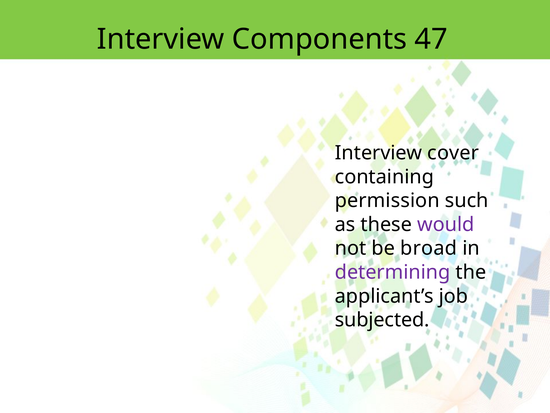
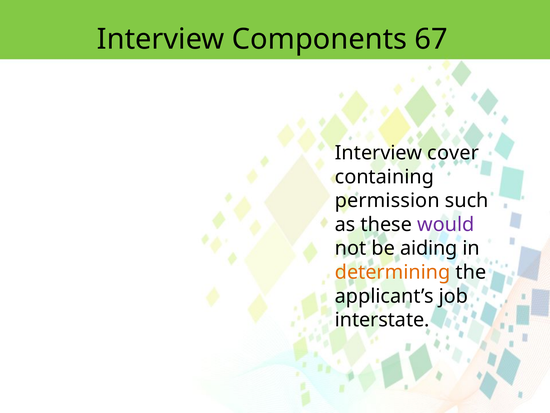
47: 47 -> 67 (431, 39)
broad: broad -> aiding (429, 248)
determining colour: purple -> orange (393, 272)
subjected: subjected -> interstate (382, 320)
